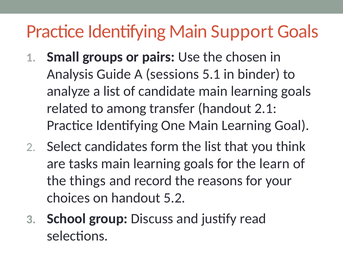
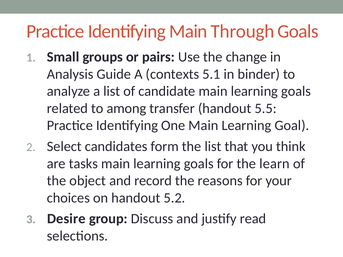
Support: Support -> Through (242, 31)
chosen: chosen -> change (246, 57)
sessions: sessions -> contexts (172, 74)
2.1: 2.1 -> 5.5 (266, 108)
things: things -> object (88, 181)
School: School -> Desire (66, 219)
